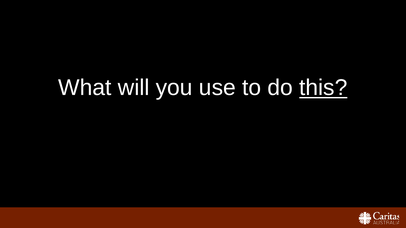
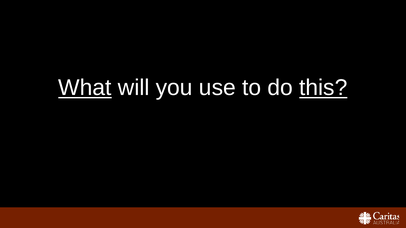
What underline: none -> present (85, 88)
